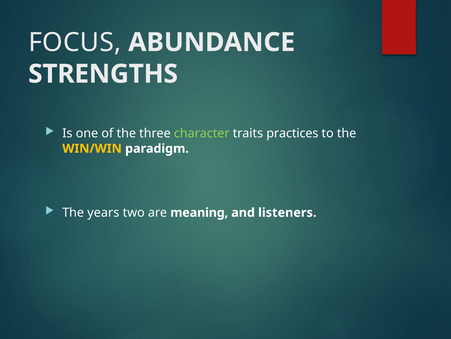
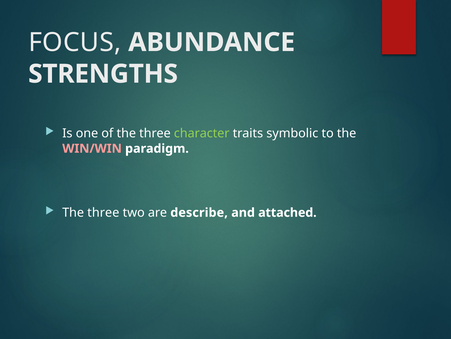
practices: practices -> symbolic (292, 133)
WIN/WIN colour: yellow -> pink (92, 148)
years: years -> three (103, 212)
meaning: meaning -> describe (199, 212)
listeners: listeners -> attached (287, 212)
